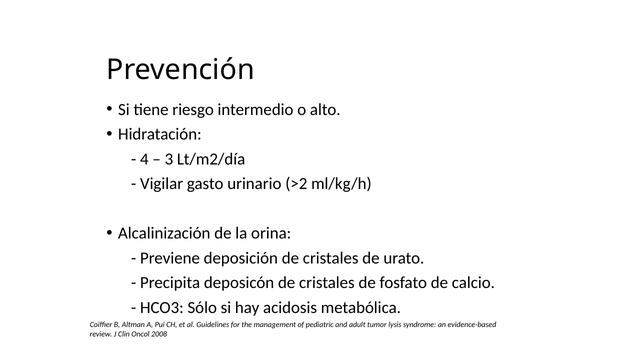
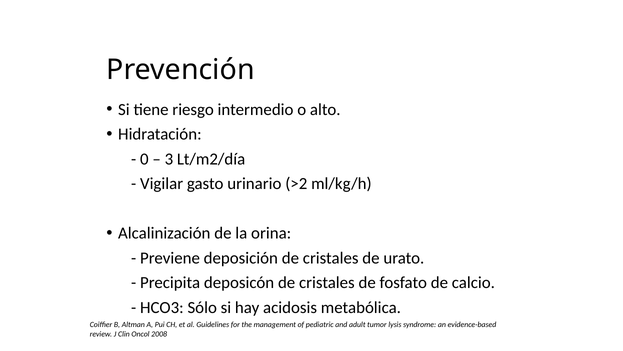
4: 4 -> 0 (144, 159)
